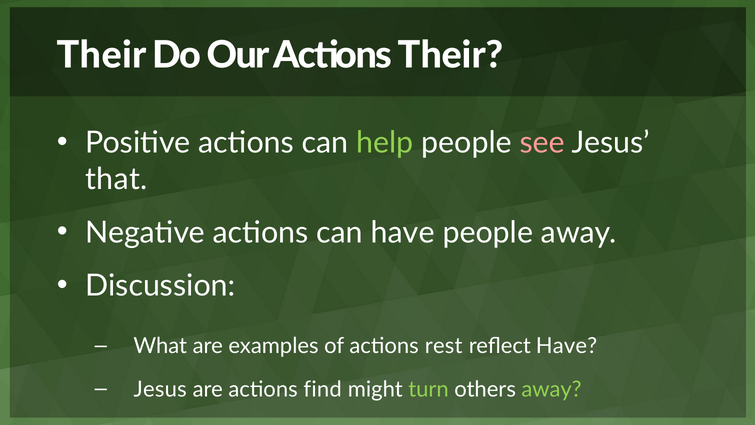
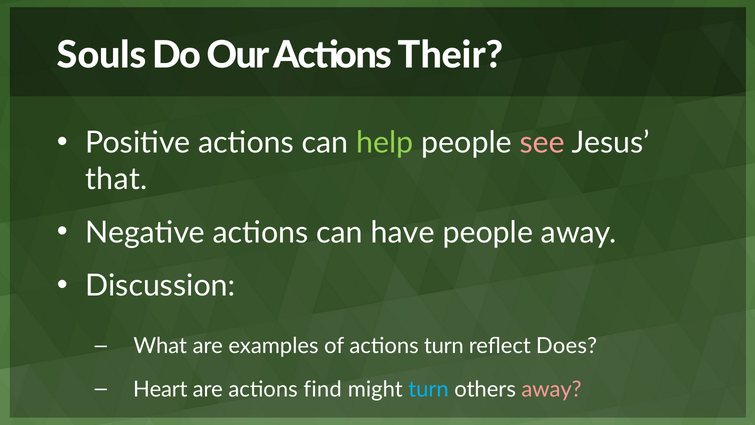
Their: Their -> Souls (102, 55)
actions rest: rest -> turn (444, 346)
reflect Have: Have -> Does (566, 346)
Jesus: Jesus -> Heart (160, 389)
turn colour: light green -> light blue (429, 389)
away colour: light green -> pink (552, 389)
